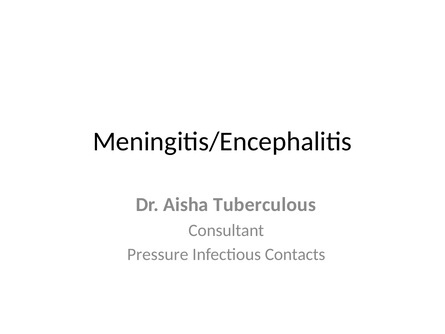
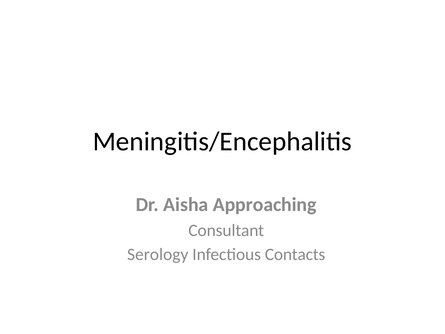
Tuberculous: Tuberculous -> Approaching (265, 205)
Pressure: Pressure -> Serology (158, 254)
